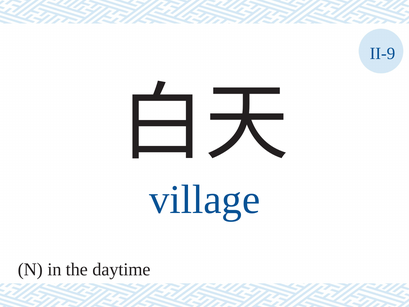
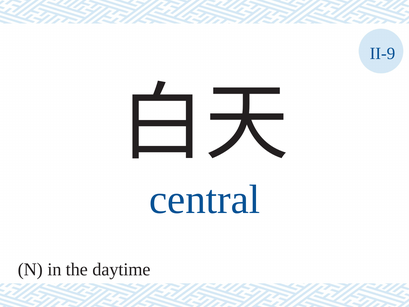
village: village -> central (205, 200)
